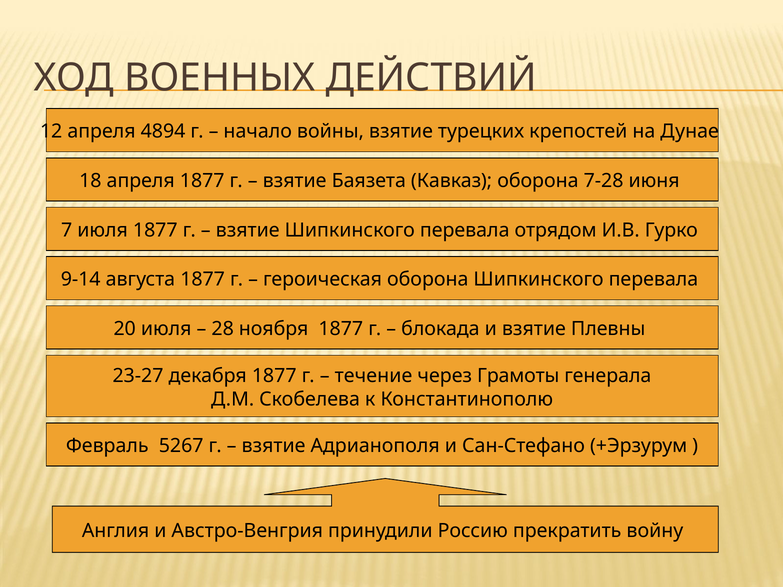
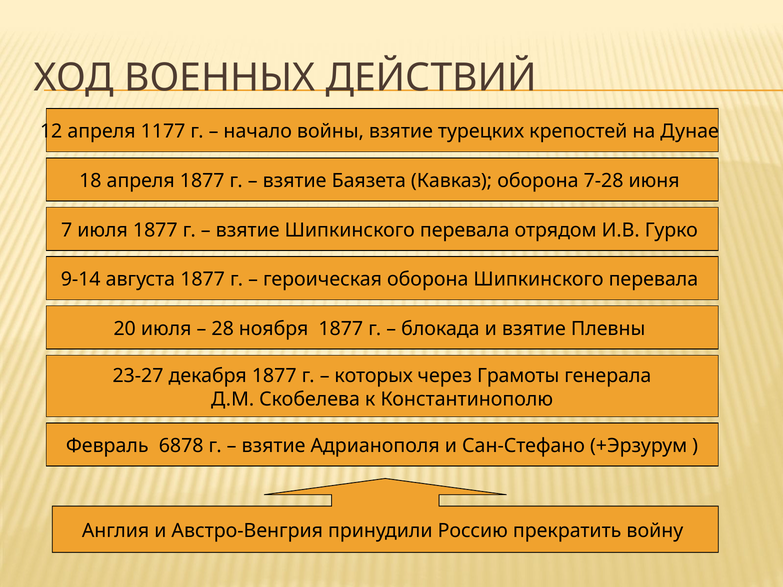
4894: 4894 -> 1177 (163, 132)
течение: течение -> которых (374, 376)
5267: 5267 -> 6878 (181, 446)
